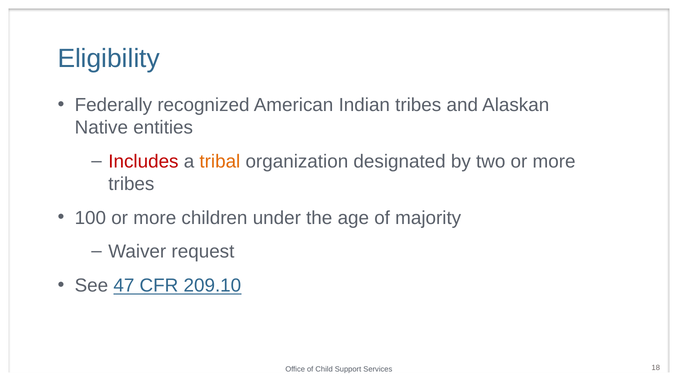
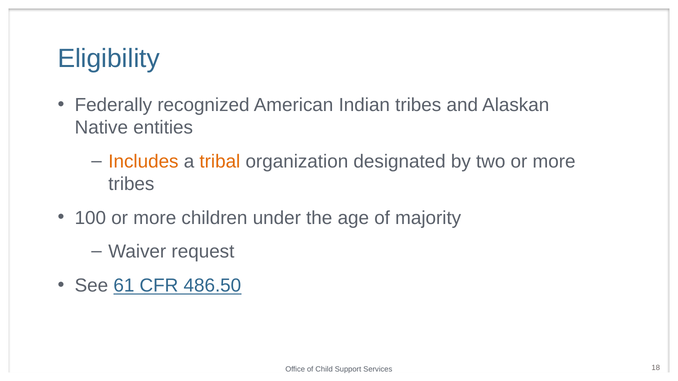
Includes colour: red -> orange (143, 162)
47: 47 -> 61 (124, 286)
209.10: 209.10 -> 486.50 (212, 286)
